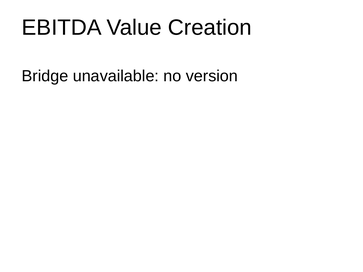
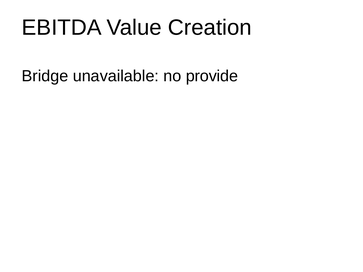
version: version -> provide (212, 76)
